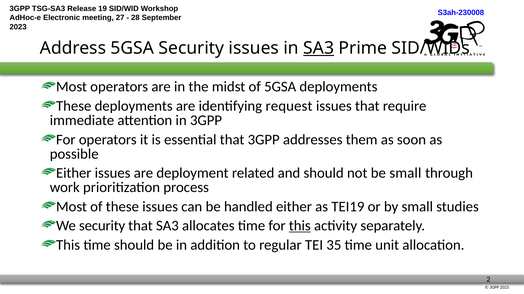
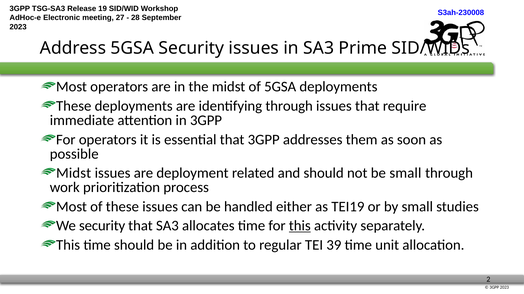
SA3 underline: present -> none (319, 48)
identifying request: request -> through (289, 106)
Either: Either -> Midst (74, 173)
35: 35 -> 39 (334, 246)
